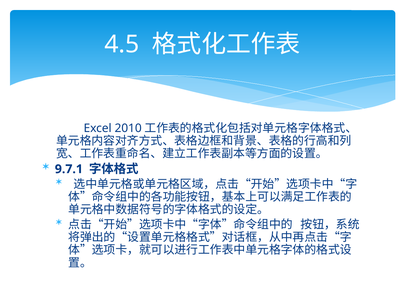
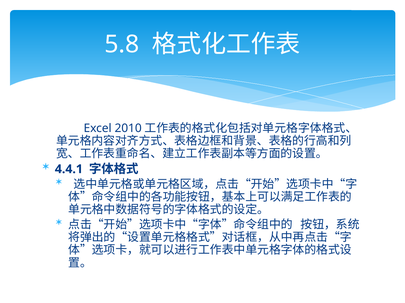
4.5: 4.5 -> 5.8 (122, 44)
9.7.1: 9.7.1 -> 4.4.1 (69, 170)
